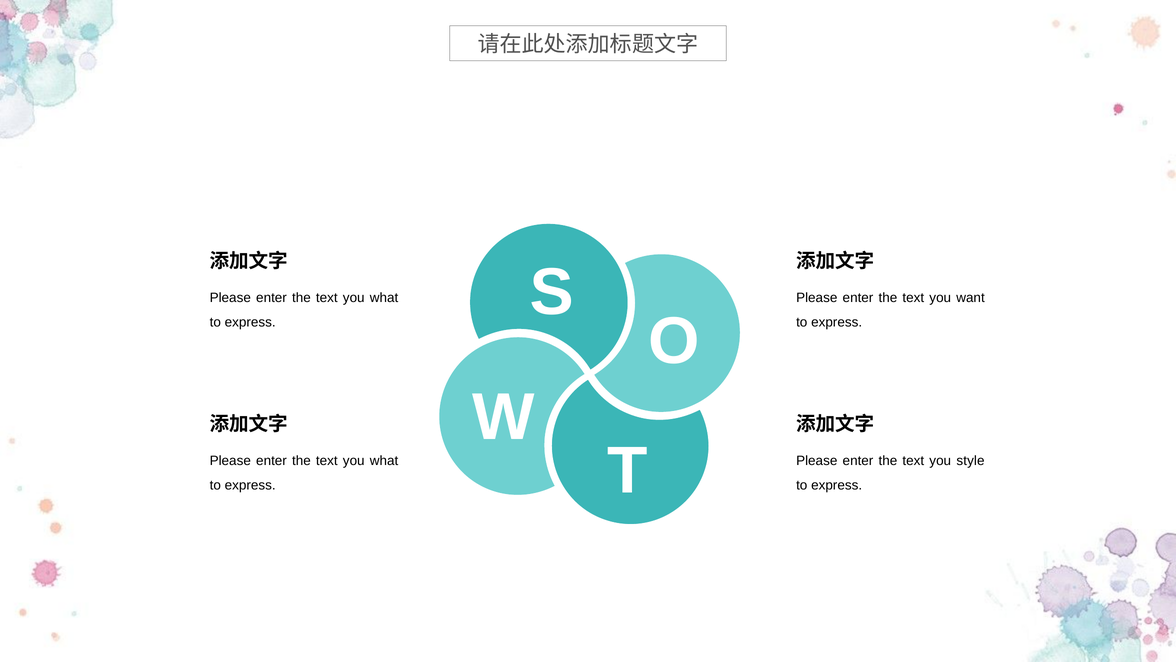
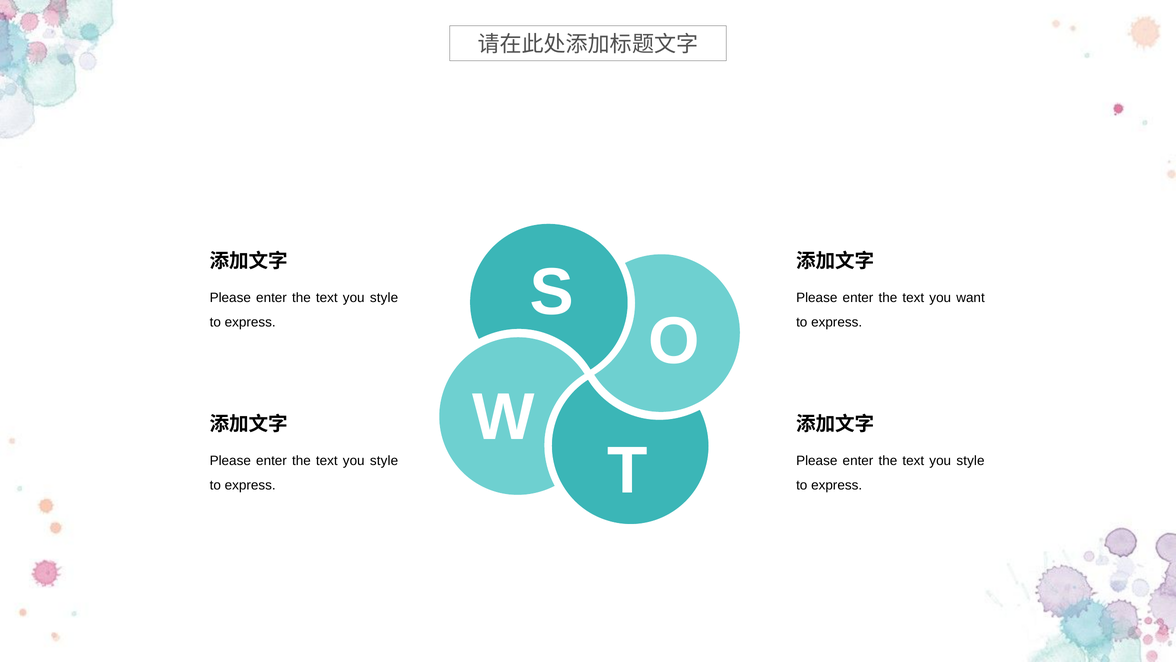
what: what -> style (384, 298)
what: what -> style (384, 460)
